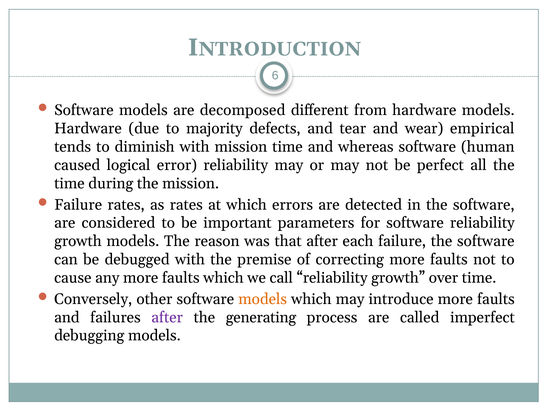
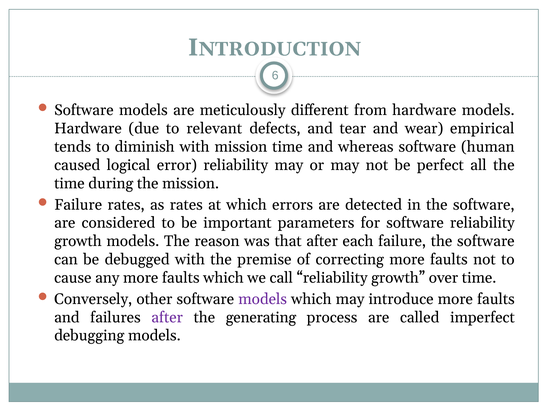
decomposed: decomposed -> meticulously (243, 110)
majority: majority -> relevant (214, 129)
models colour: orange -> purple (263, 299)
